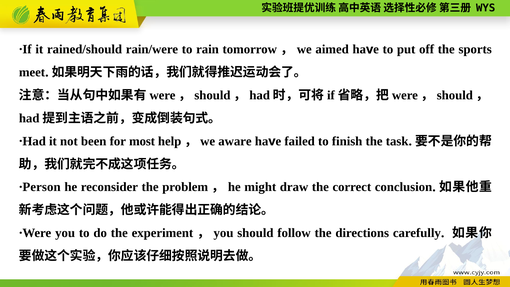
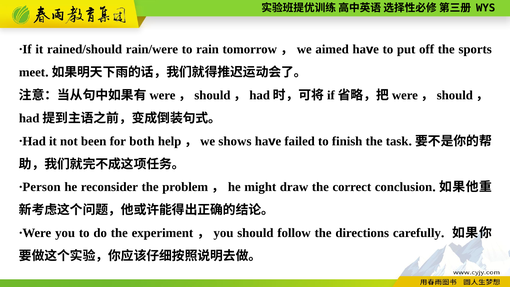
most: most -> both (142, 141)
aware: aware -> shows (235, 141)
